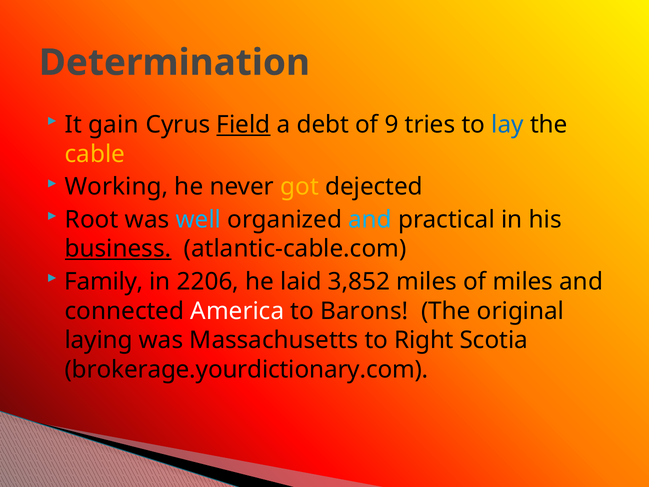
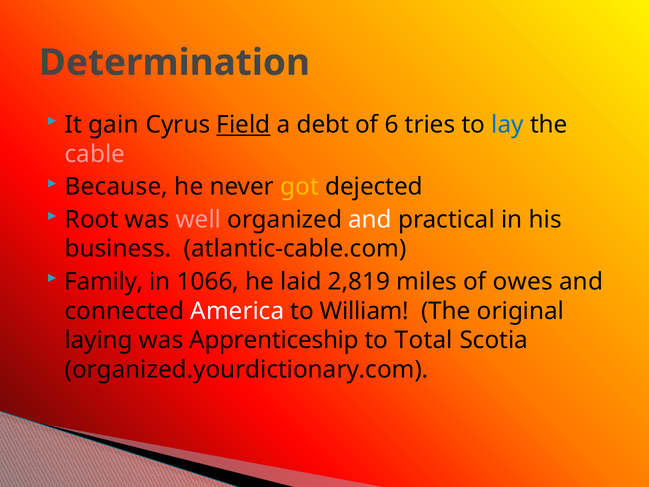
9: 9 -> 6 (392, 125)
cable colour: yellow -> pink (95, 154)
Working: Working -> Because (116, 187)
well colour: light blue -> pink (198, 220)
and colour: light blue -> white (370, 220)
business underline: present -> none (118, 249)
2206: 2206 -> 1066 (208, 282)
3,852: 3,852 -> 2,819 (359, 282)
of miles: miles -> owes (523, 282)
Barons: Barons -> William (364, 311)
Massachusetts: Massachusetts -> Apprenticeship (274, 340)
Right: Right -> Total (424, 340)
brokerage.yourdictionary.com: brokerage.yourdictionary.com -> organized.yourdictionary.com (247, 369)
